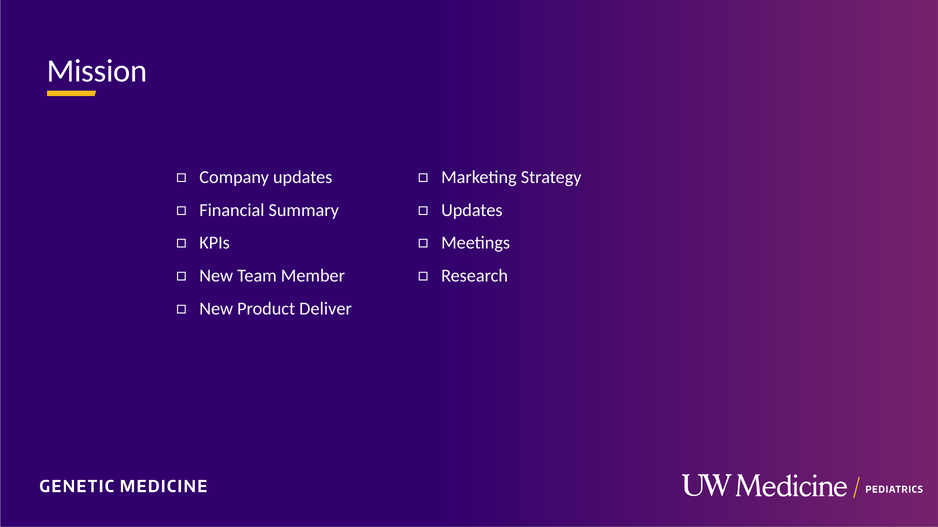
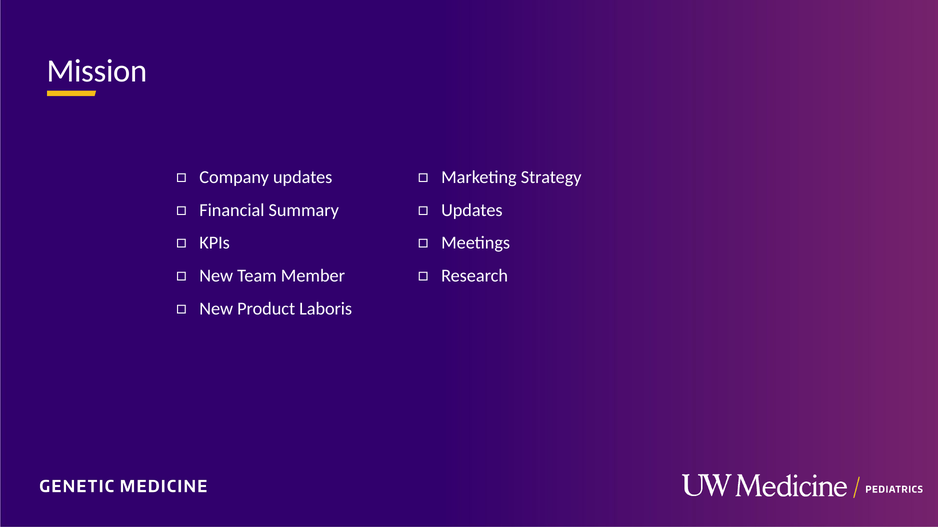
Deliver: Deliver -> Laboris (326, 309)
